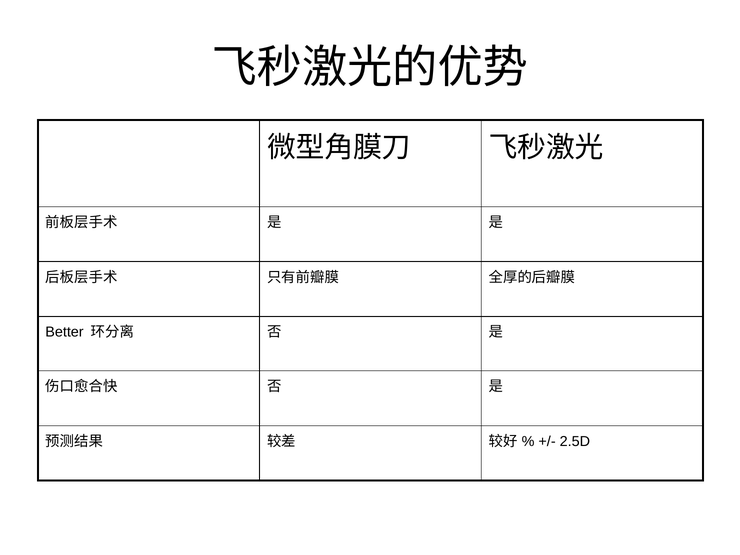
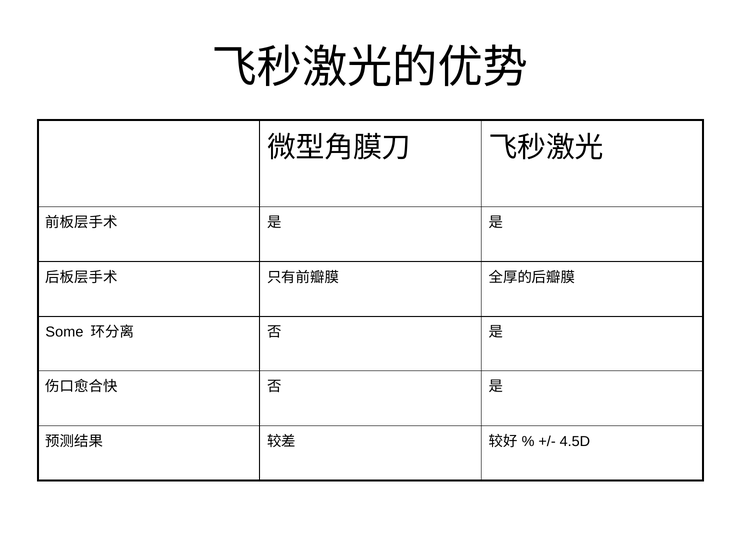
Better: Better -> Some (64, 332)
2.5D: 2.5D -> 4.5D (575, 442)
